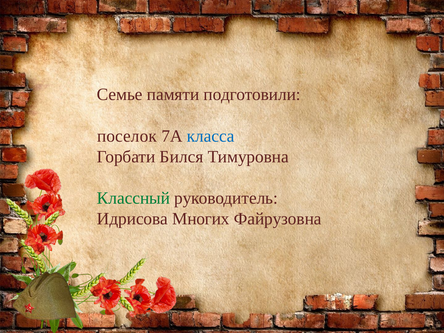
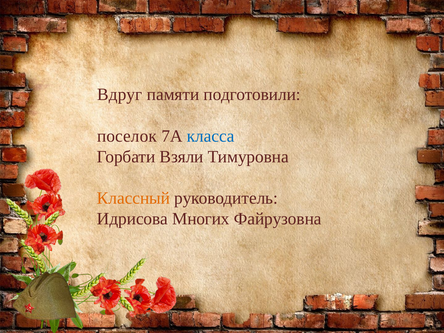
Семье: Семье -> Вдруг (120, 95)
Бился: Бился -> Взяли (182, 157)
Классный colour: green -> orange (134, 198)
